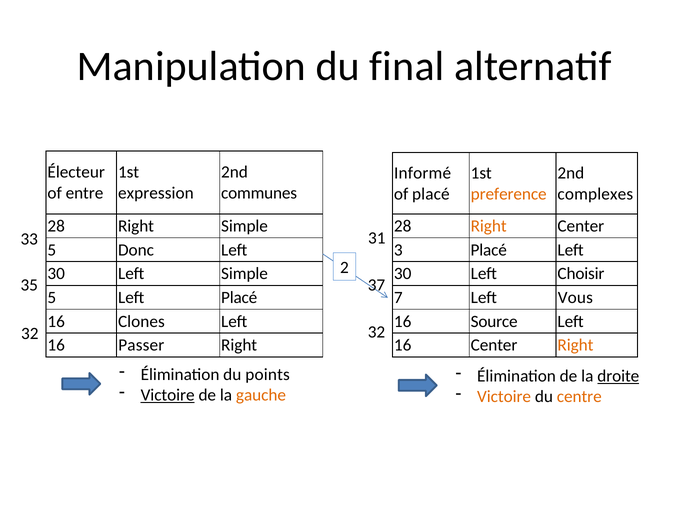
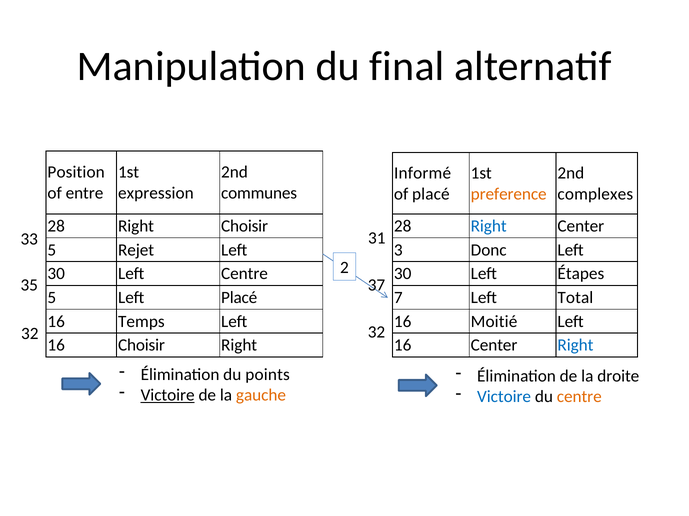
Électeur: Électeur -> Position (76, 172)
Right Simple: Simple -> Choisir (245, 226)
Right colour: orange -> blue (489, 226)
Donc: Donc -> Rejet (136, 250)
3 Placé: Placé -> Donc (489, 250)
Left Simple: Simple -> Centre (245, 274)
Choisir: Choisir -> Étapes (581, 274)
Vous: Vous -> Total (575, 298)
Clones: Clones -> Temps (141, 322)
Source: Source -> Moitié (494, 322)
16 Passer: Passer -> Choisir (141, 346)
Right colour: orange -> blue (575, 346)
droite underline: present -> none (618, 376)
Victoire colour: orange -> blue (504, 397)
